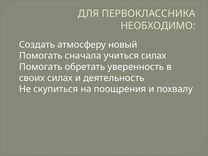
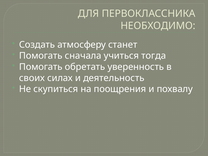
новый: новый -> станет (123, 45)
учиться силах: силах -> тогда (154, 56)
